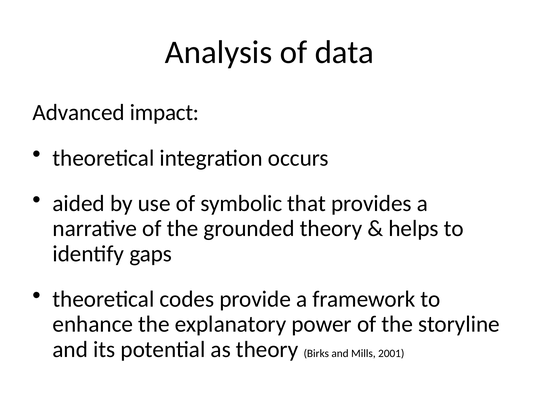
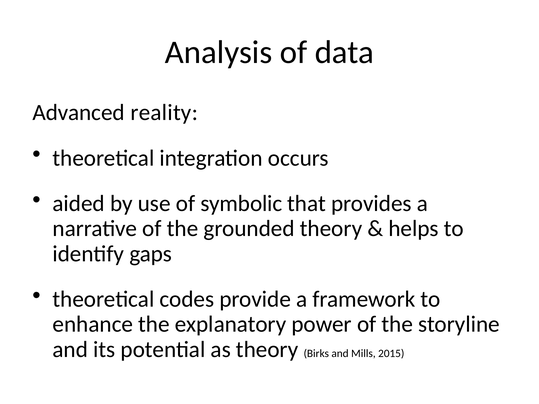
impact: impact -> reality (164, 113)
2001: 2001 -> 2015 (391, 354)
